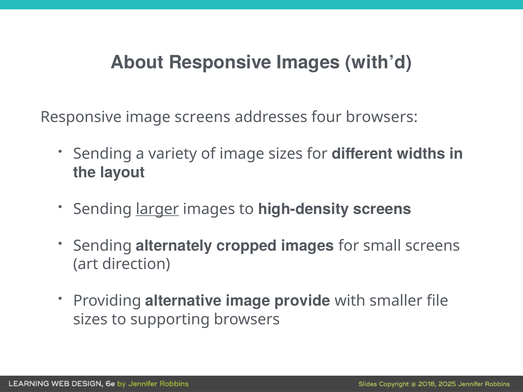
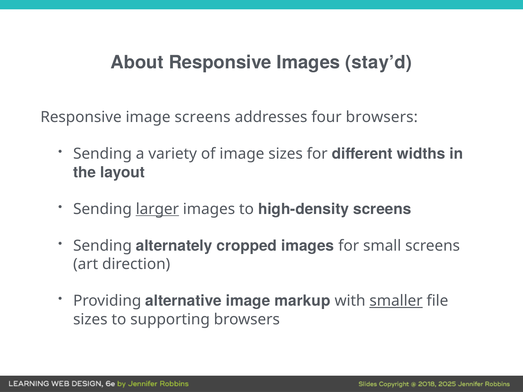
with’d: with’d -> stay’d (379, 63)
provide: provide -> markup (302, 301)
smaller underline: none -> present (396, 301)
